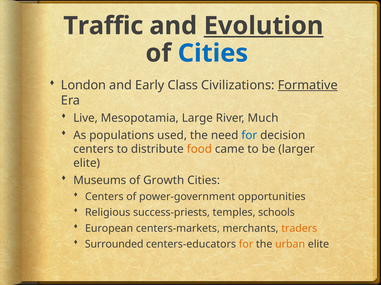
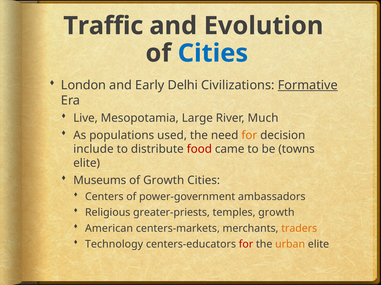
Evolution underline: present -> none (264, 26)
Class: Class -> Delhi (183, 85)
for colour: blue -> orange (249, 136)
centers: centers -> include (93, 150)
food colour: orange -> red (199, 150)
larger: larger -> towns (297, 150)
opportunities: opportunities -> ambassadors (272, 197)
success-priests: success-priests -> greater-priests (171, 213)
temples schools: schools -> growth (276, 213)
European: European -> American (109, 229)
Surrounded: Surrounded -> Technology (114, 245)
for colour: orange -> red (246, 245)
